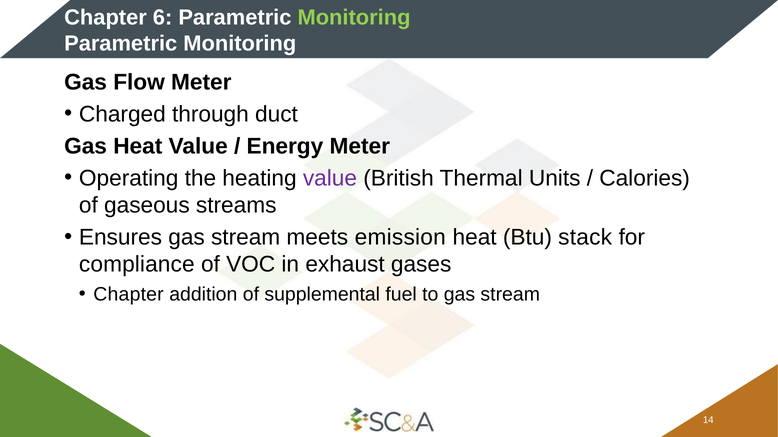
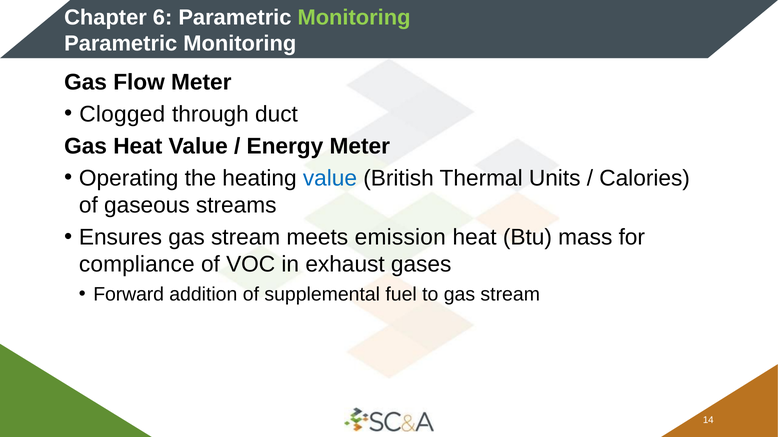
Charged: Charged -> Clogged (122, 114)
value colour: purple -> blue (330, 178)
stack: stack -> mass (585, 238)
Chapter: Chapter -> Forward (129, 295)
